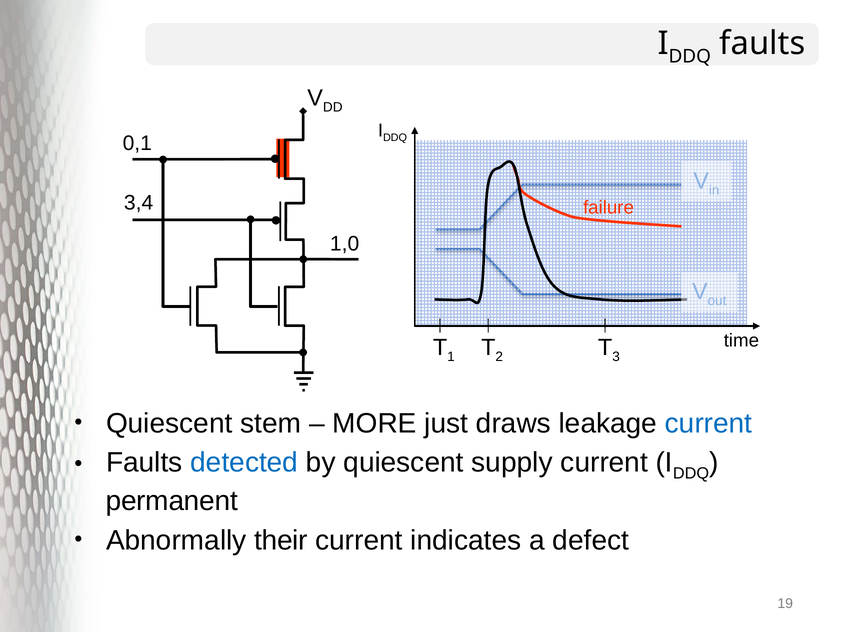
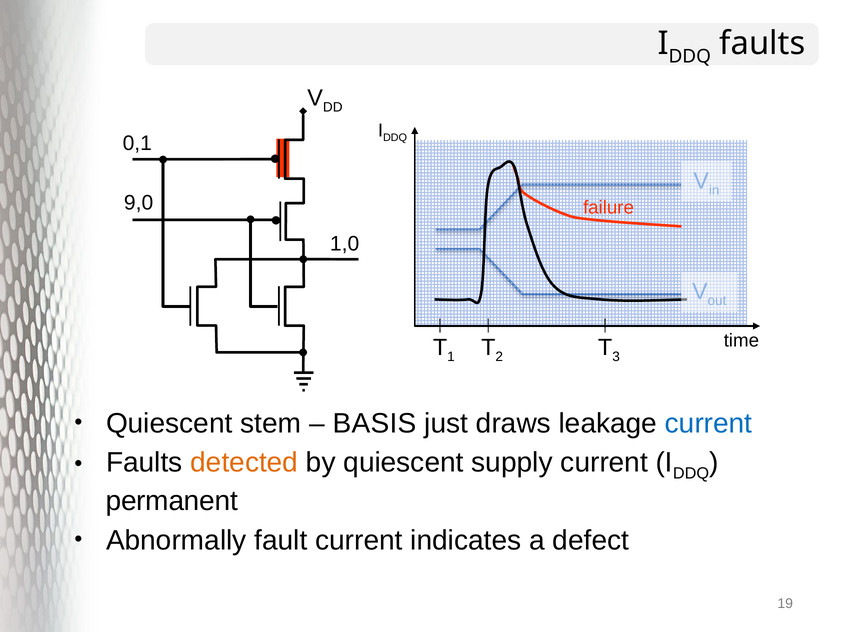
3,4: 3,4 -> 9,0 (139, 203)
MORE: MORE -> BASIS (374, 423)
detected colour: blue -> orange (244, 463)
their: their -> fault (281, 540)
